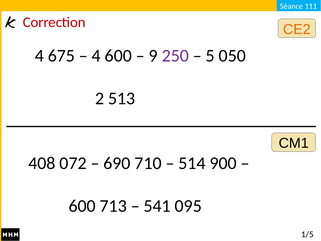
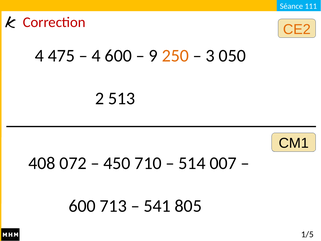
675: 675 -> 475 (61, 56)
250 colour: purple -> orange (175, 56)
5: 5 -> 3 (210, 56)
690: 690 -> 450 (117, 163)
900: 900 -> 007 (223, 163)
095: 095 -> 805 (188, 206)
